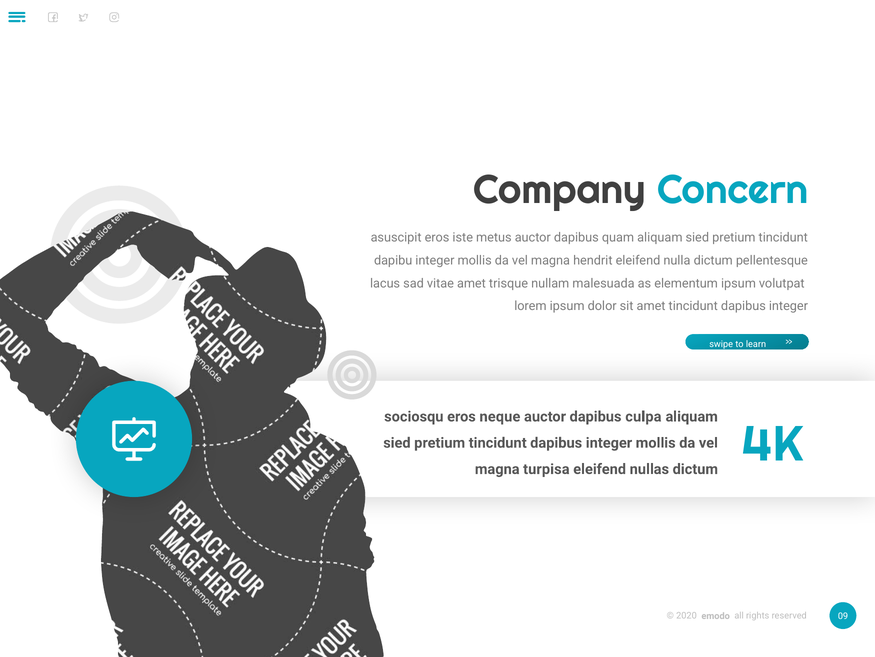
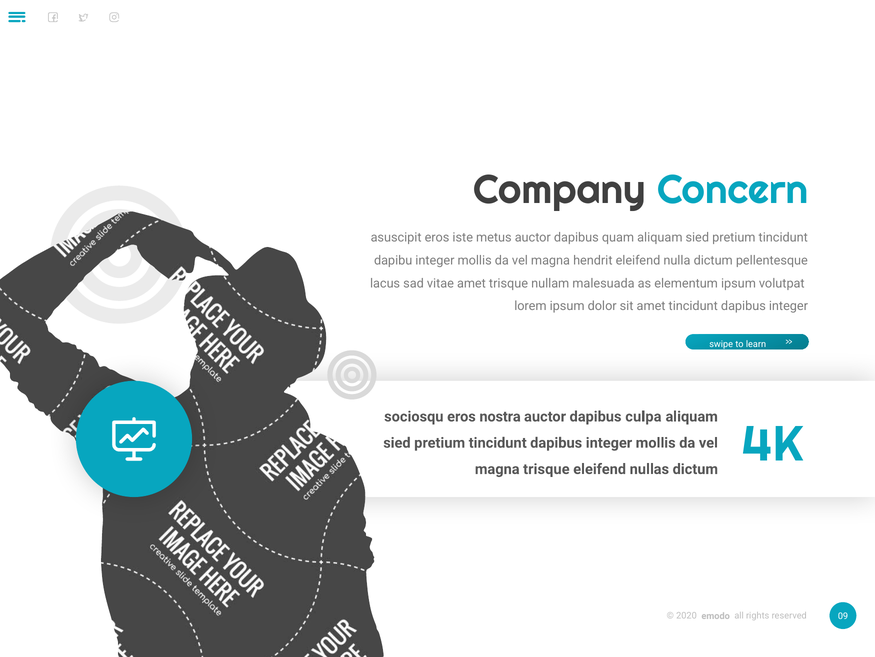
neque: neque -> nostra (500, 416)
magna turpisa: turpisa -> trisque (546, 469)
